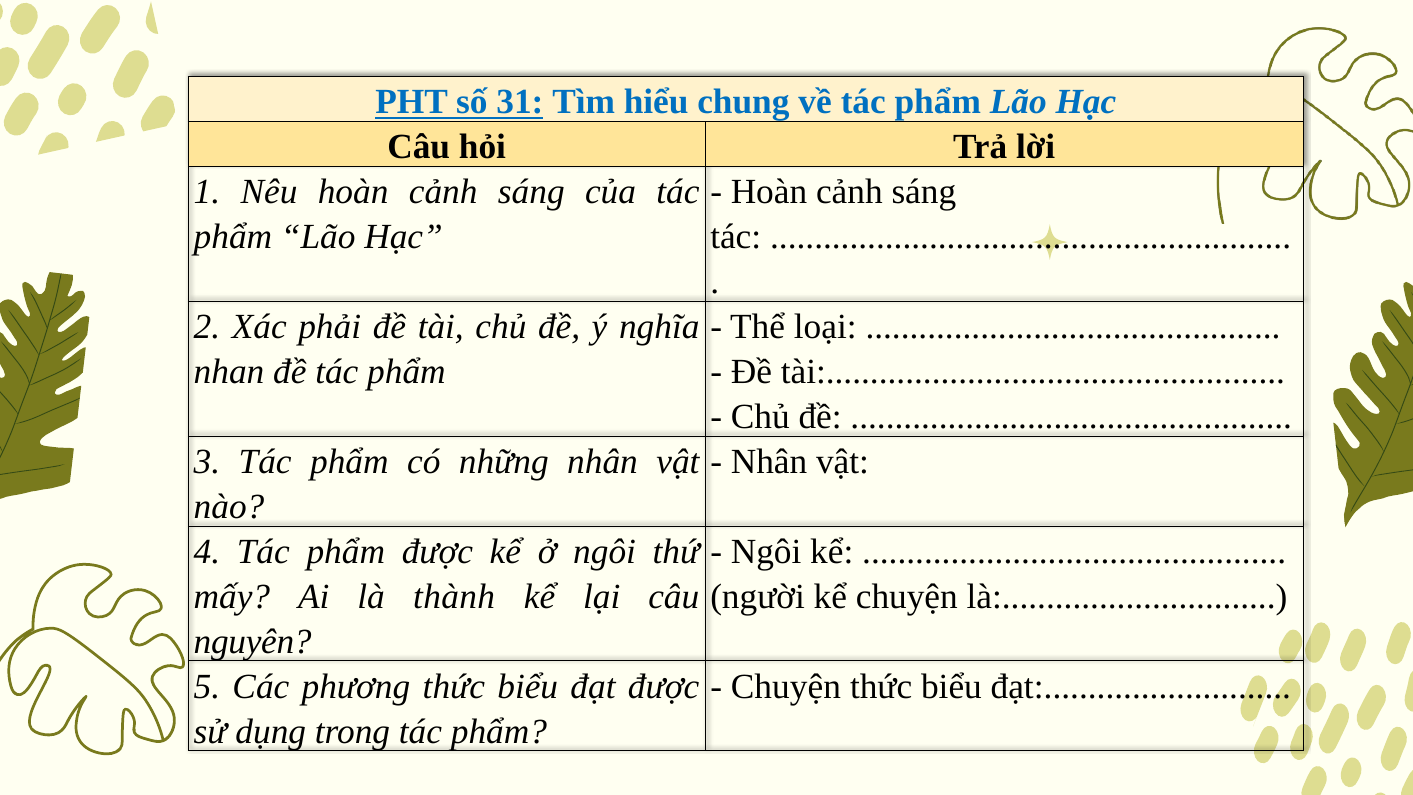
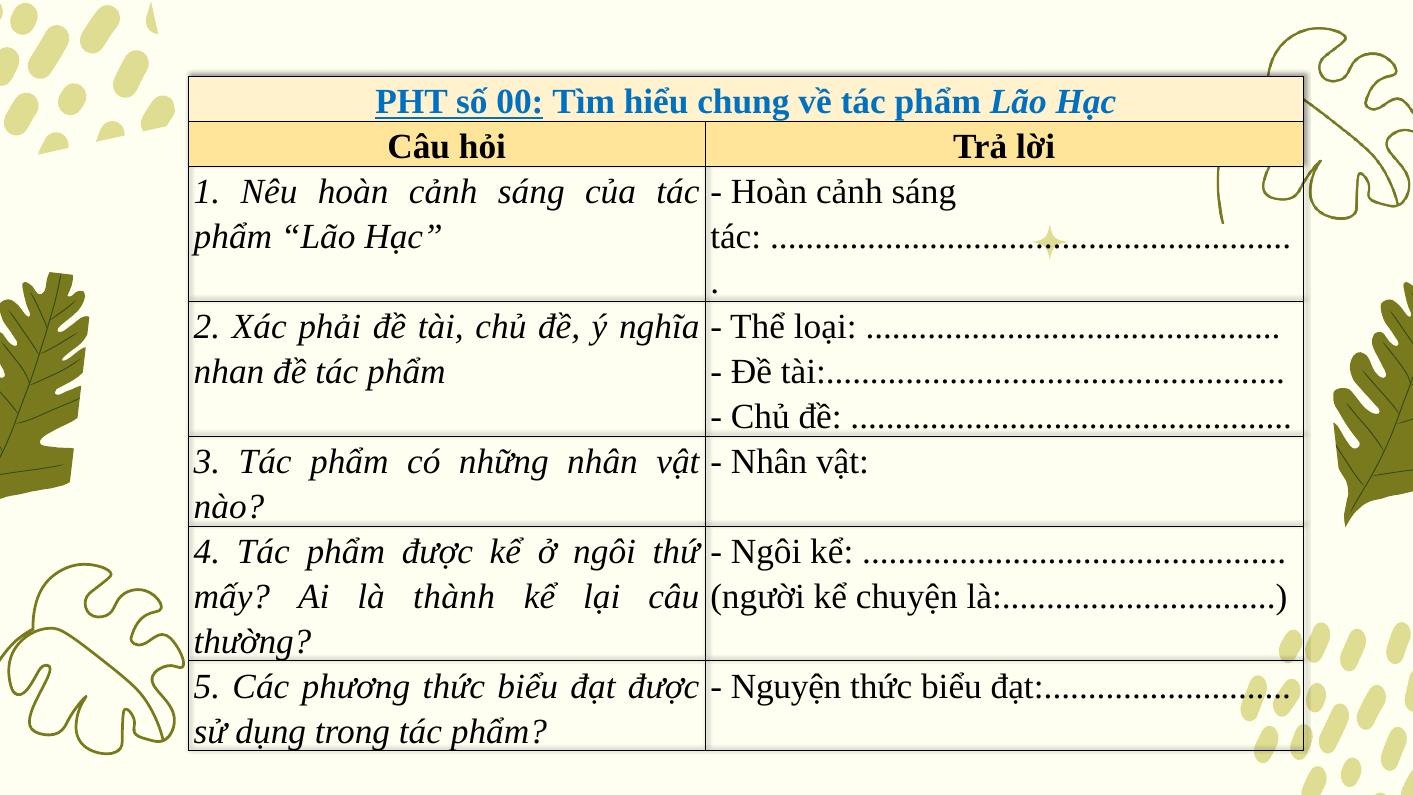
31: 31 -> 00 (520, 102)
nguyên: nguyên -> thường (253, 641)
Chuyện: Chuyện -> Nguyện (786, 686)
